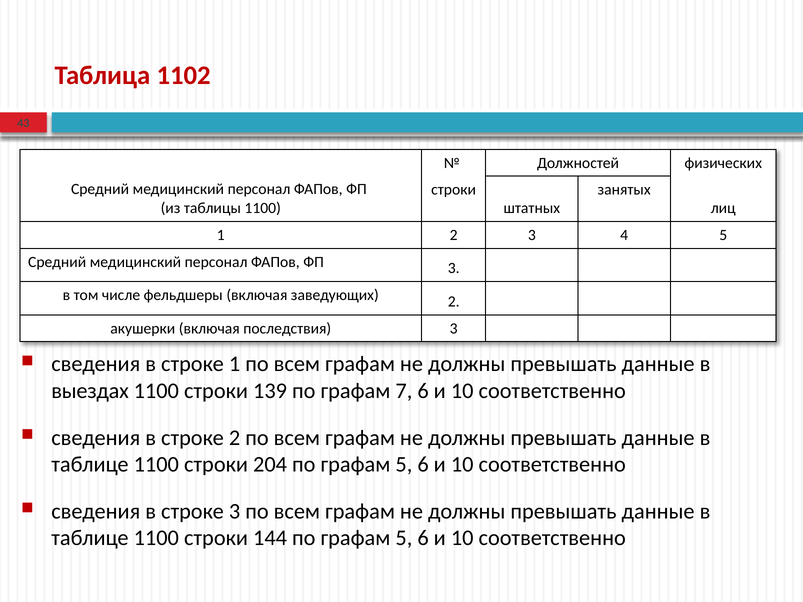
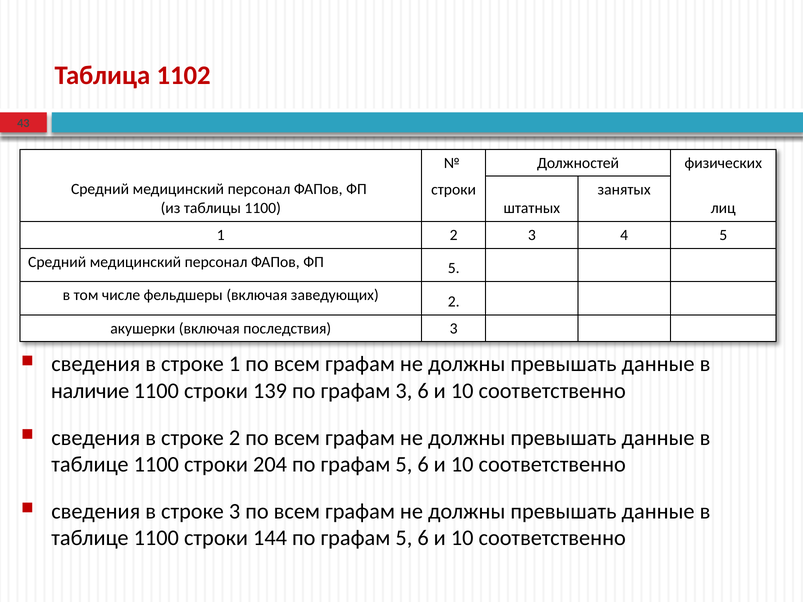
ФП 3: 3 -> 5 (454, 268)
выездах: выездах -> наличие (90, 391)
графам 7: 7 -> 3 (404, 391)
